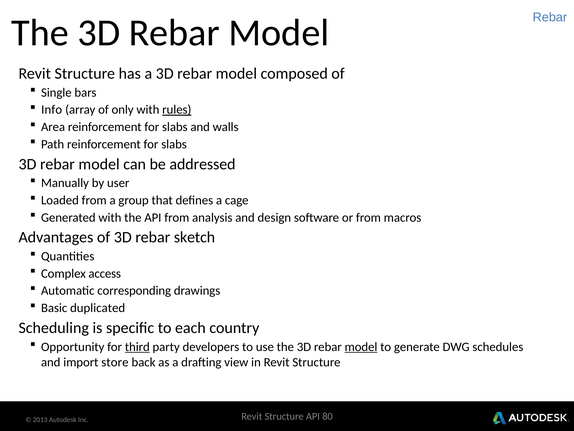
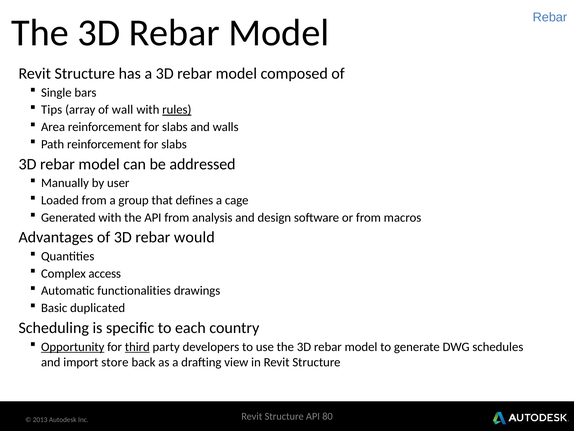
Info: Info -> Tips (52, 110)
only: only -> wall (123, 110)
sketch: sketch -> would (194, 237)
corresponding: corresponding -> functionalities (134, 290)
Opportunity underline: none -> present (73, 346)
model underline: present -> none (361, 346)
